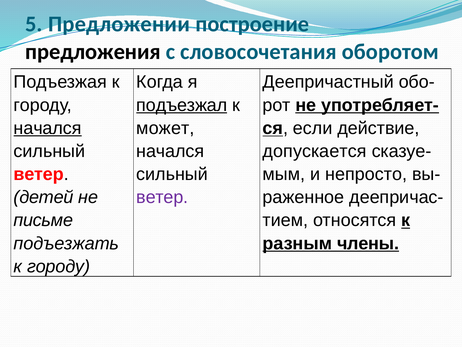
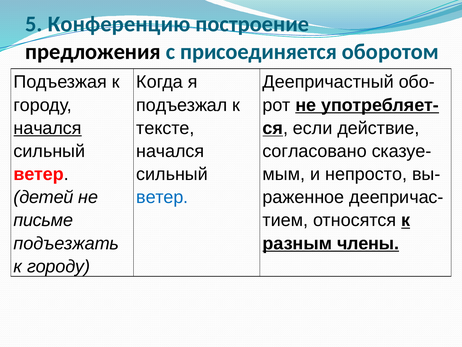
Предложении: Предложении -> Конференцию (119, 24)
словосочетания: словосочетания -> присоединяется (259, 52)
подъезжал underline: present -> none (182, 105)
может: может -> тексте (165, 128)
допускается: допускается -> согласовано (315, 151)
ветер colour: purple -> blue (162, 197)
